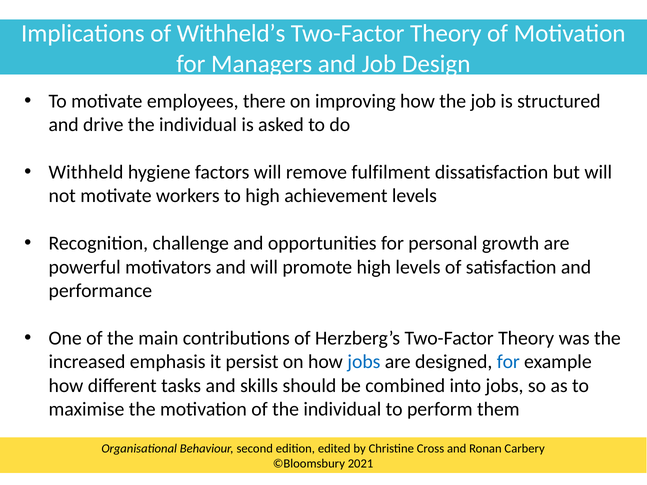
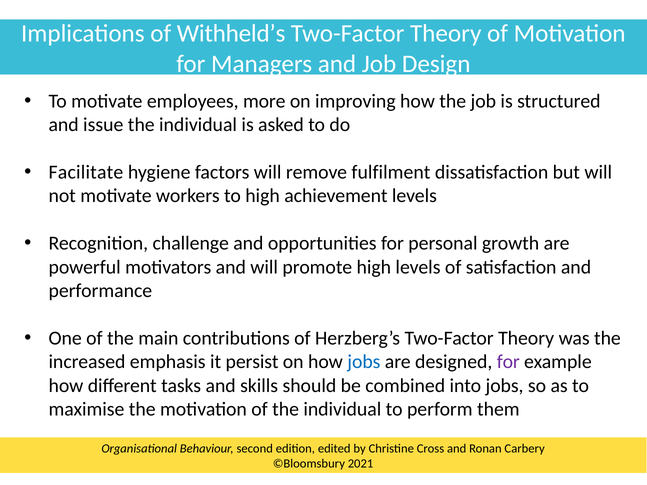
there: there -> more (264, 101)
drive: drive -> issue (103, 125)
Withheld: Withheld -> Facilitate (86, 172)
for colour: blue -> purple (508, 362)
